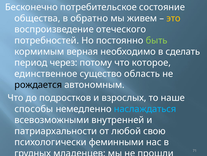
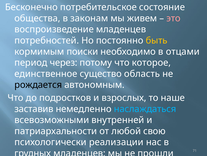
обратно: обратно -> законам (89, 18)
это colour: yellow -> pink (174, 18)
воспроизведение отеческого: отеческого -> младенцев (121, 29)
быть colour: light green -> yellow (157, 40)
верная: верная -> поиски (82, 51)
сделать: сделать -> отцами (183, 51)
способы: способы -> заставив (34, 108)
феминными: феминными -> реализации (116, 142)
